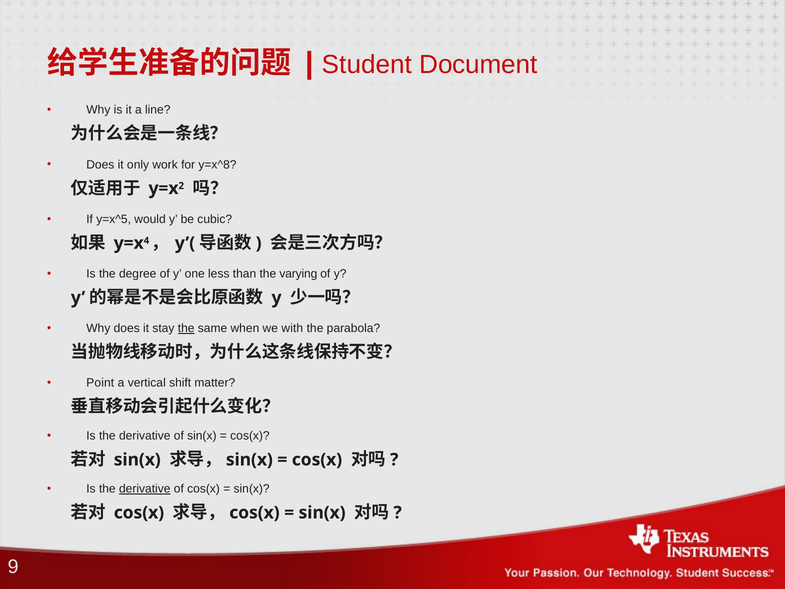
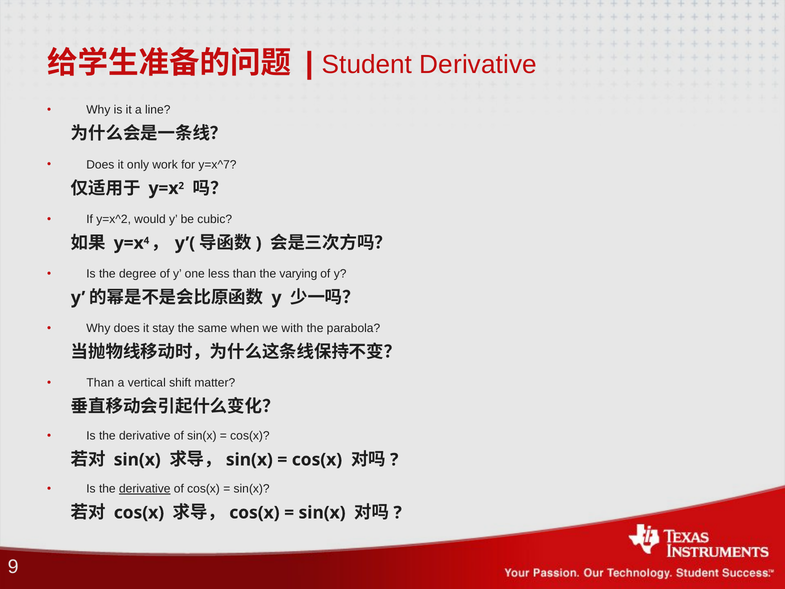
Student Document: Document -> Derivative (478, 65)
y=x^8: y=x^8 -> y=x^7 (217, 165)
y=x^5: y=x^5 -> y=x^2 (114, 219)
the underline: present -> none (186, 328)
Point: Point -> Than (100, 383)
